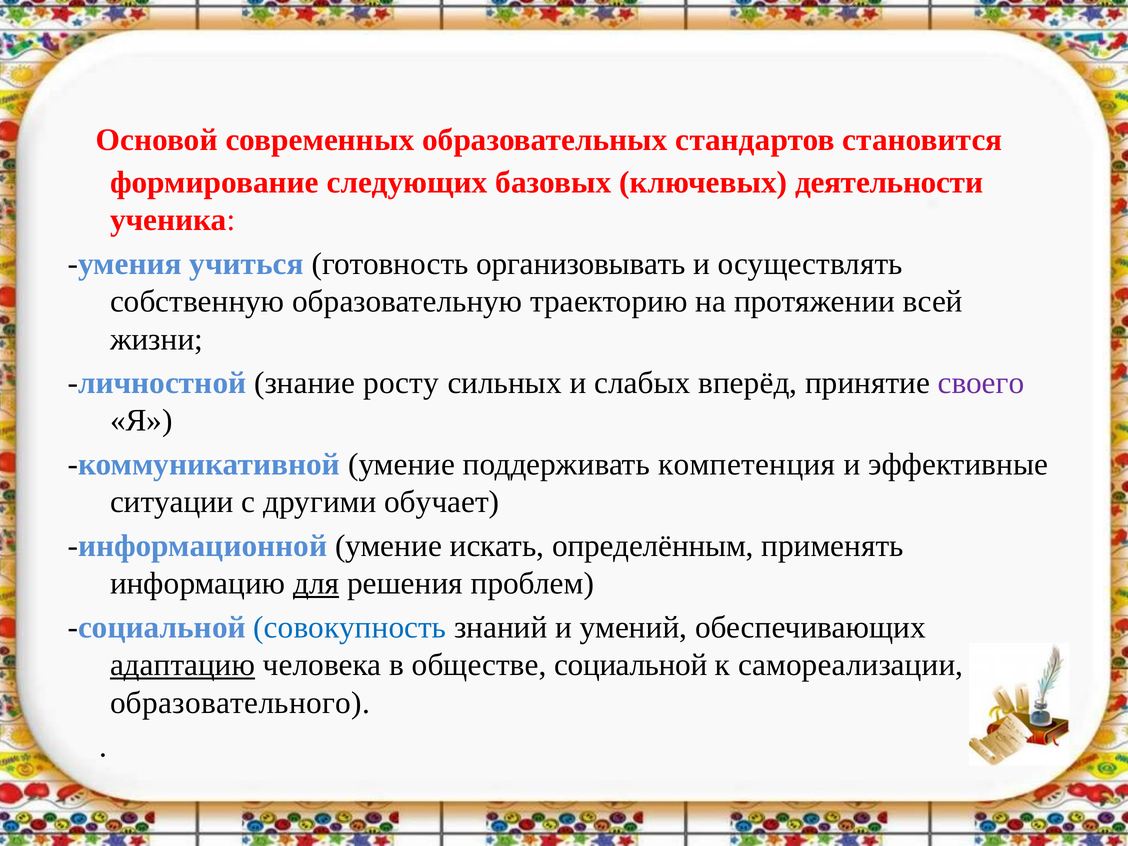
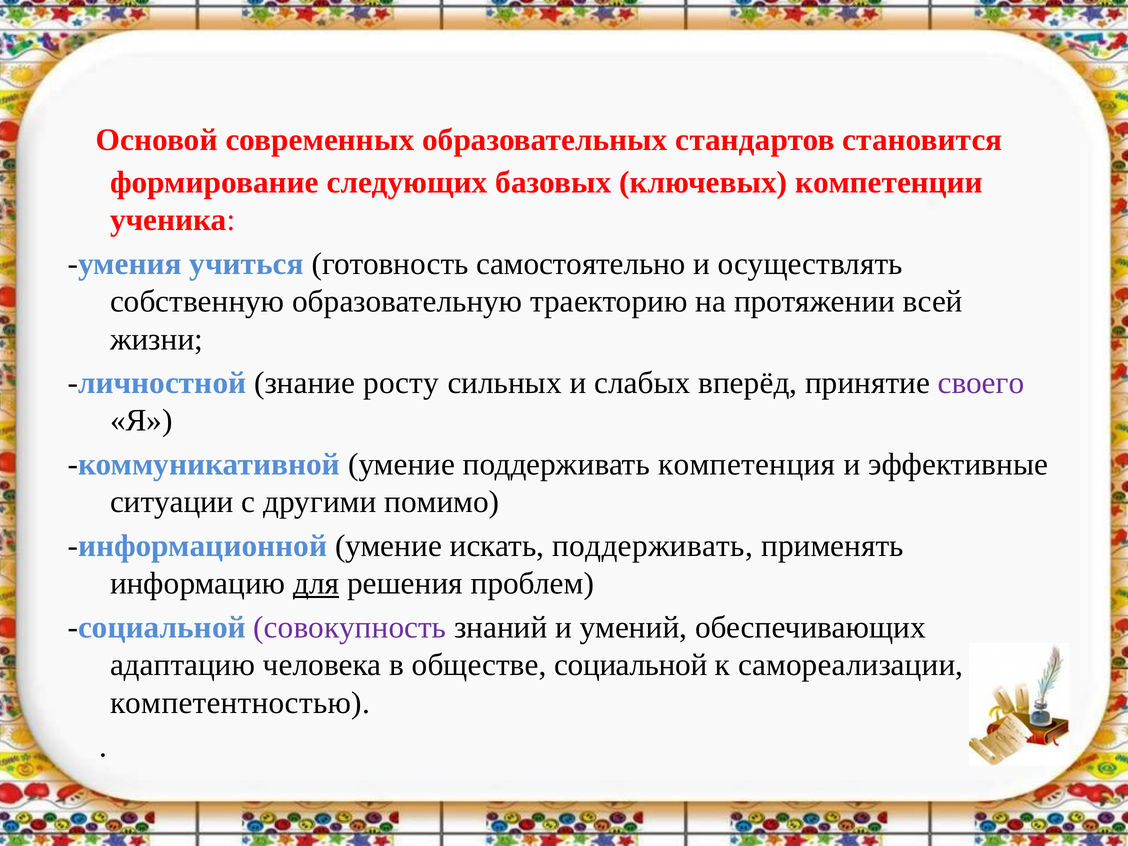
деятельности: деятельности -> компетенции (889, 182)
организовывать: организовывать -> самостоятельно (581, 264)
обучает: обучает -> помимо (442, 502)
искать определённым: определённым -> поддерживать (653, 546)
совокупность colour: blue -> purple (350, 628)
адаптацию underline: present -> none (183, 665)
образовательного: образовательного -> компетентностью (240, 703)
